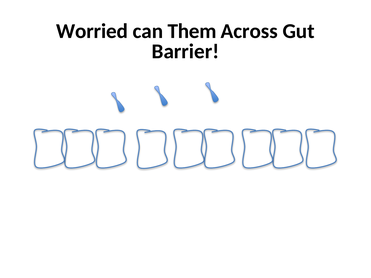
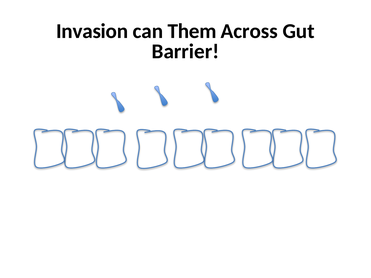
Worried: Worried -> Invasion (92, 31)
